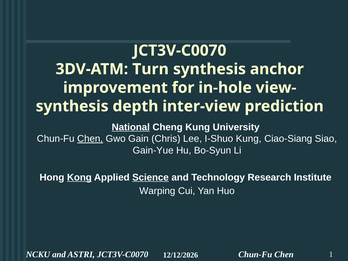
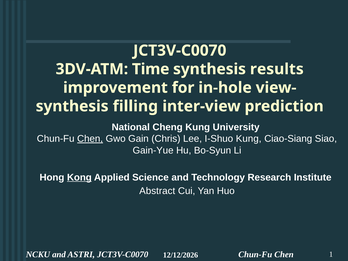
Turn: Turn -> Time (151, 69)
anchor: anchor -> results (277, 69)
depth: depth -> filling (135, 106)
National underline: present -> none (131, 127)
Science underline: present -> none (150, 177)
Warping: Warping -> Abstract (157, 191)
